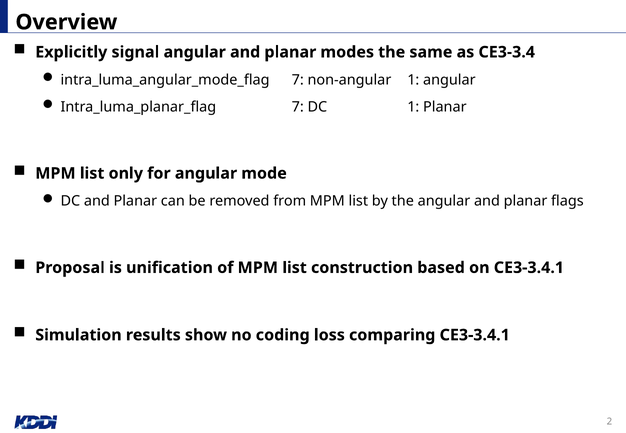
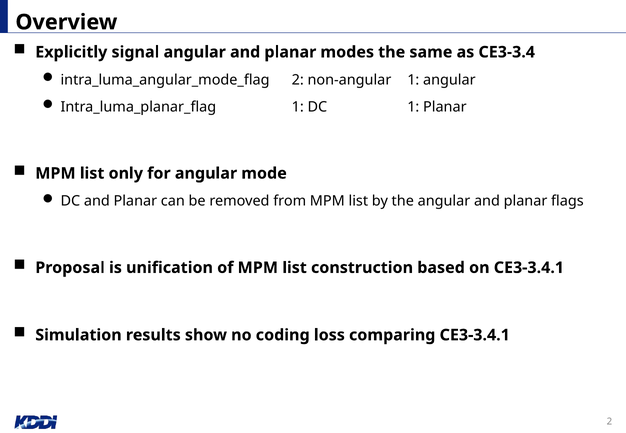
intra_luma_angular_mode_flag 7: 7 -> 2 (298, 80)
Intra_luma_planar_flag 7: 7 -> 1 (298, 107)
